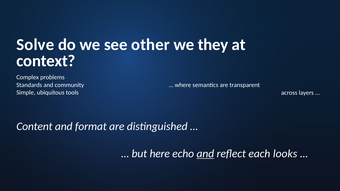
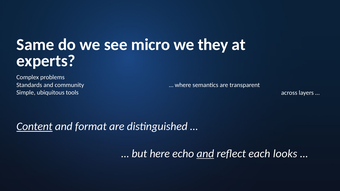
Solve: Solve -> Same (35, 45)
other: other -> micro (151, 45)
context: context -> experts (46, 61)
Content underline: none -> present (34, 127)
